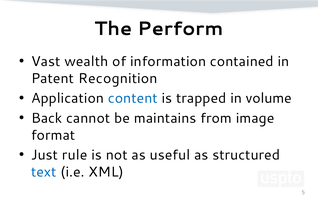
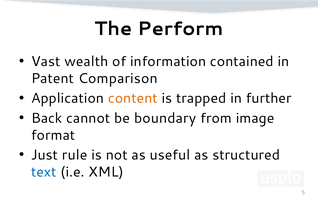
Recognition: Recognition -> Comparison (118, 78)
content colour: blue -> orange (133, 98)
volume: volume -> further (269, 98)
maintains: maintains -> boundary (165, 118)
